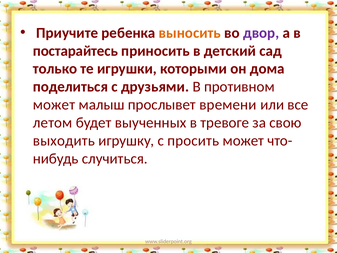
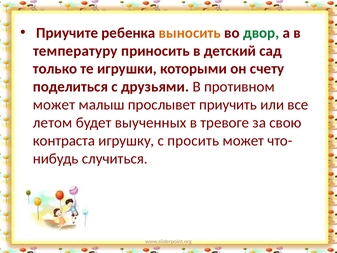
двор colour: purple -> green (261, 33)
постарайтесь: постарайтесь -> температуру (75, 51)
дома: дома -> счету (267, 69)
времени: времени -> приучить (228, 105)
выходить: выходить -> контраста (64, 141)
